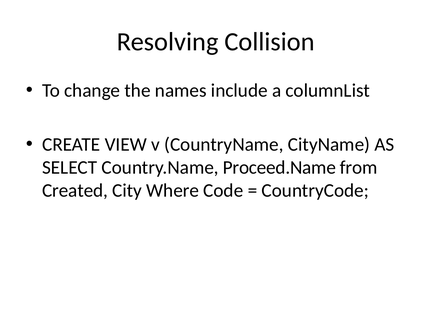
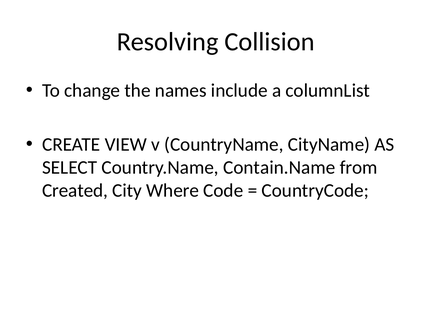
Proceed.Name: Proceed.Name -> Contain.Name (279, 167)
